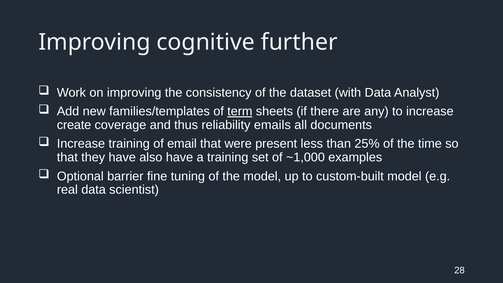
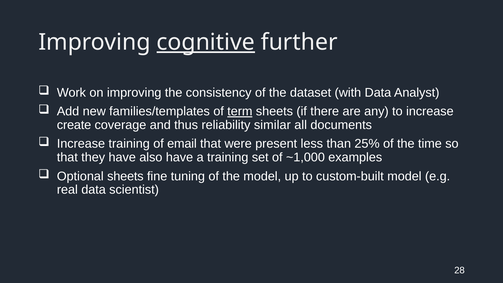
cognitive underline: none -> present (206, 42)
emails: emails -> similar (272, 125)
Optional barrier: barrier -> sheets (125, 176)
